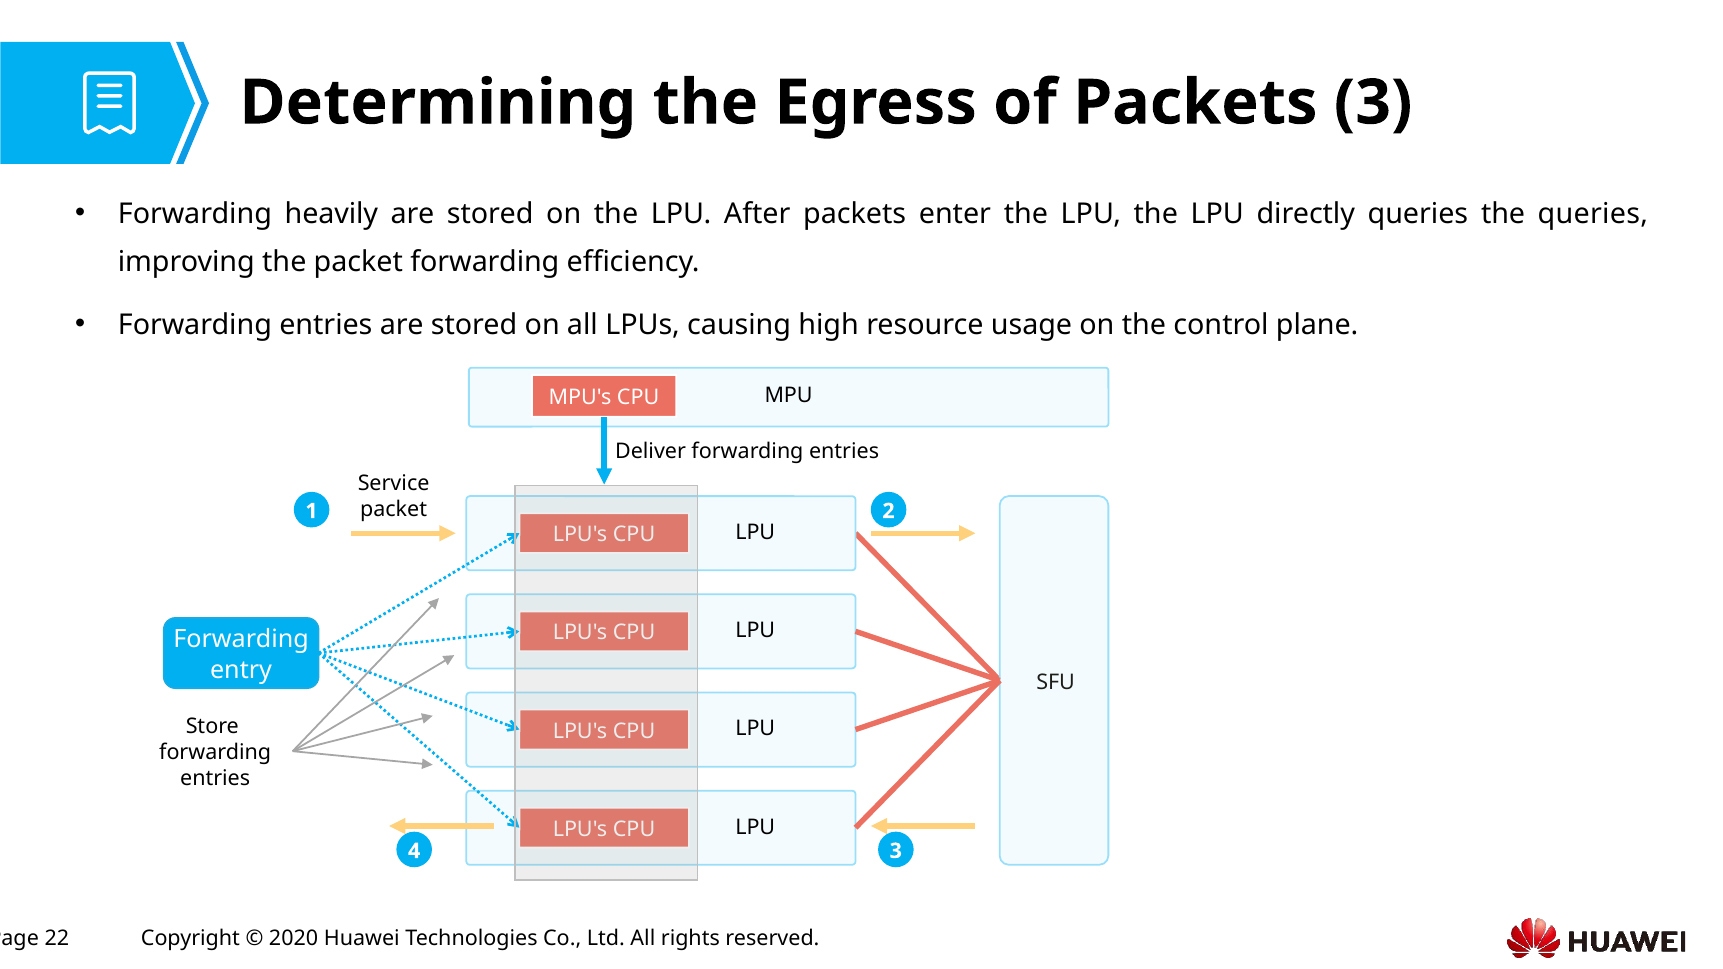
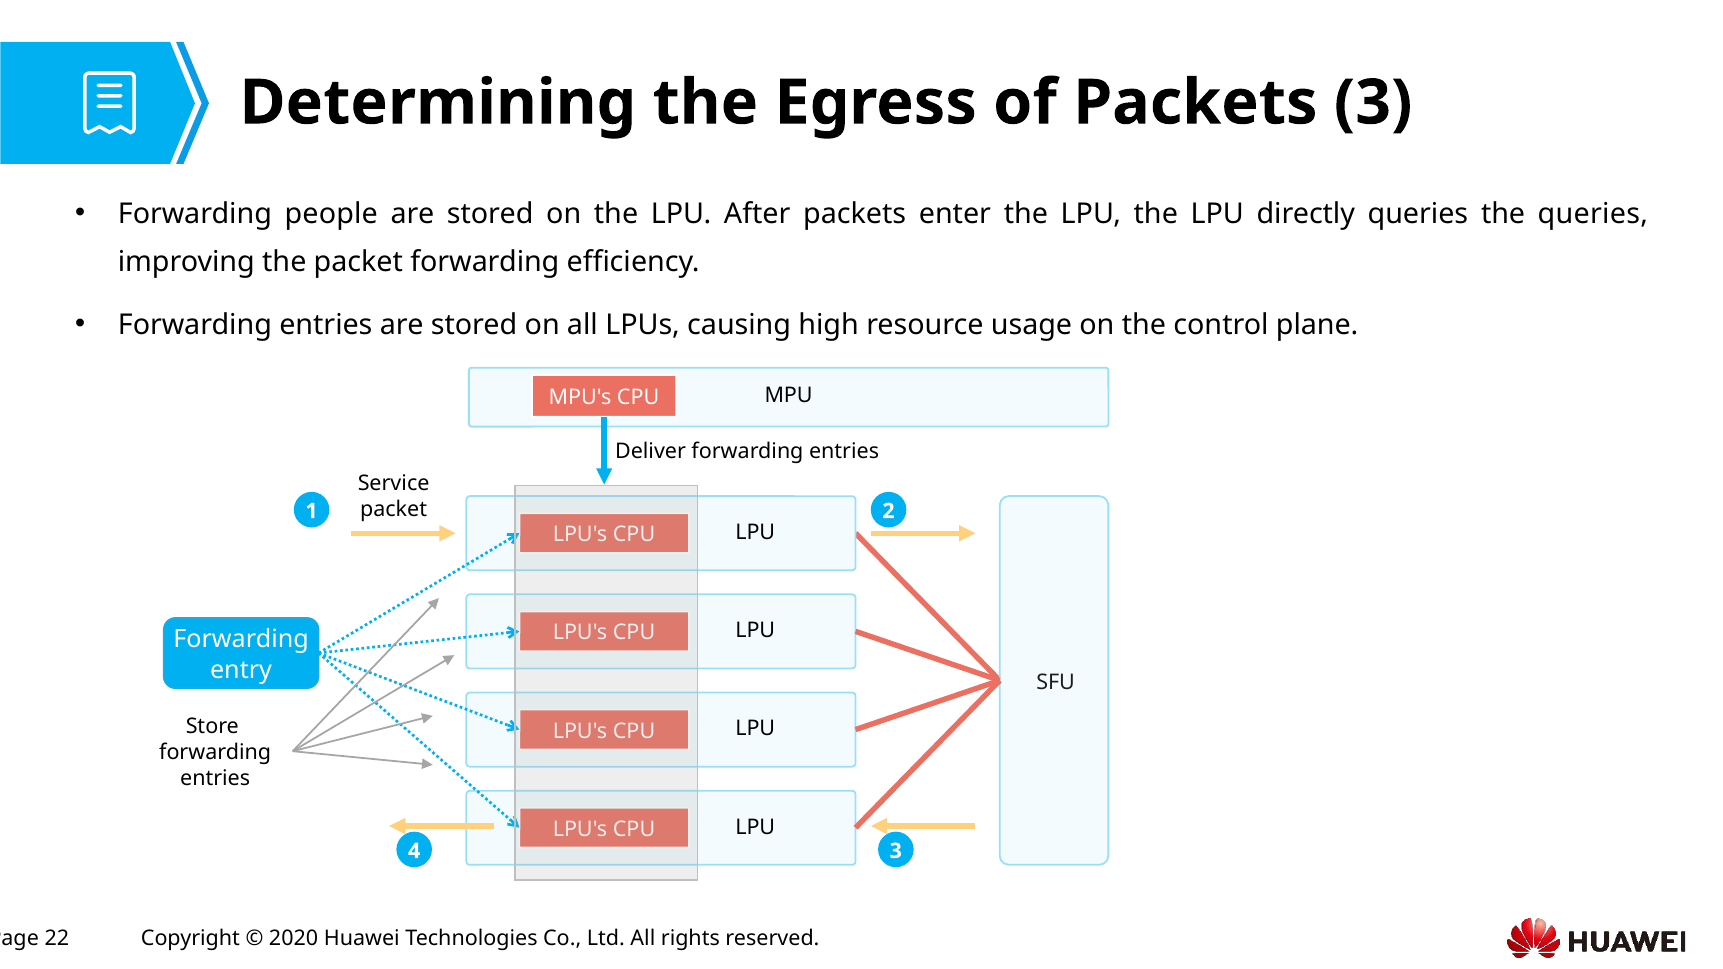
heavily: heavily -> people (331, 214)
